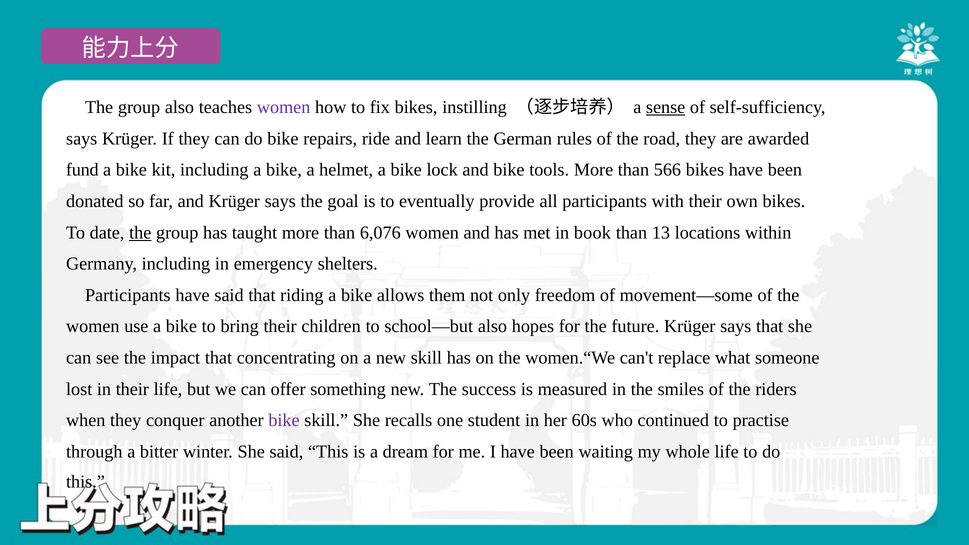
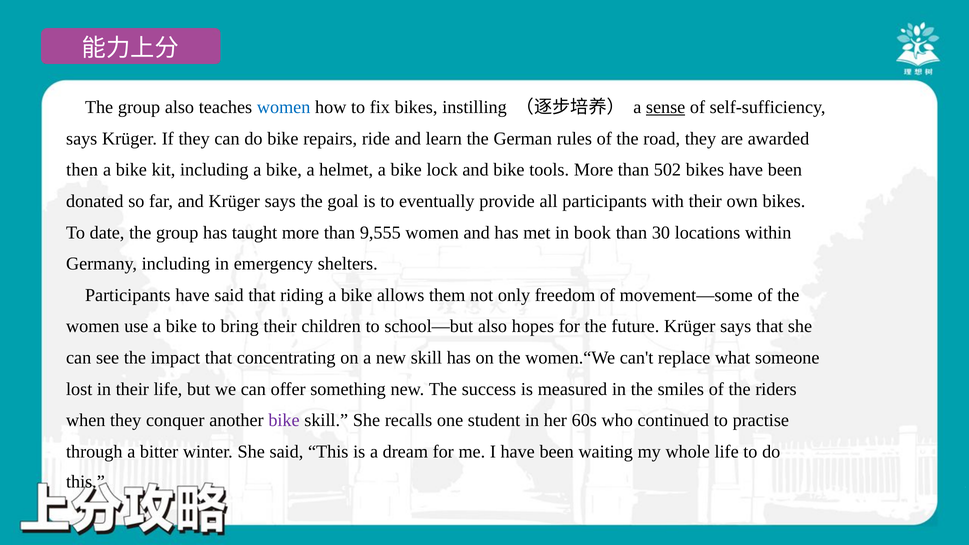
women colour: purple -> blue (284, 107)
fund: fund -> then (82, 170)
566: 566 -> 502 (667, 170)
the underline: present -> none (140, 233)
6,076: 6,076 -> 9,555 (380, 233)
13: 13 -> 30 (661, 233)
